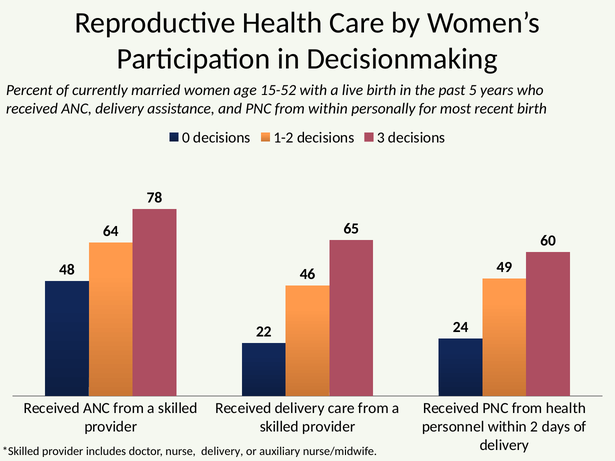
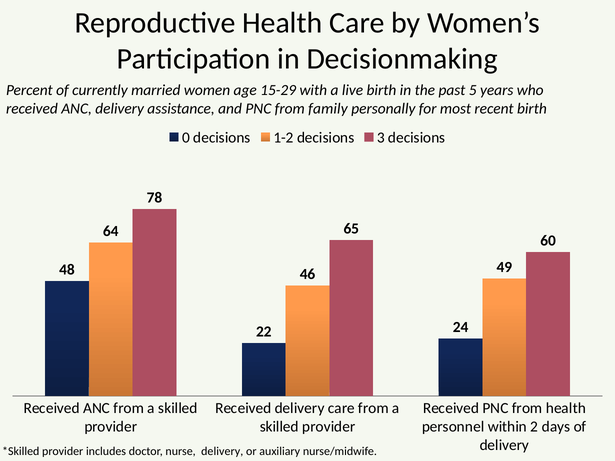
15-52: 15-52 -> 15-29 (278, 90)
from within: within -> family (328, 109)
